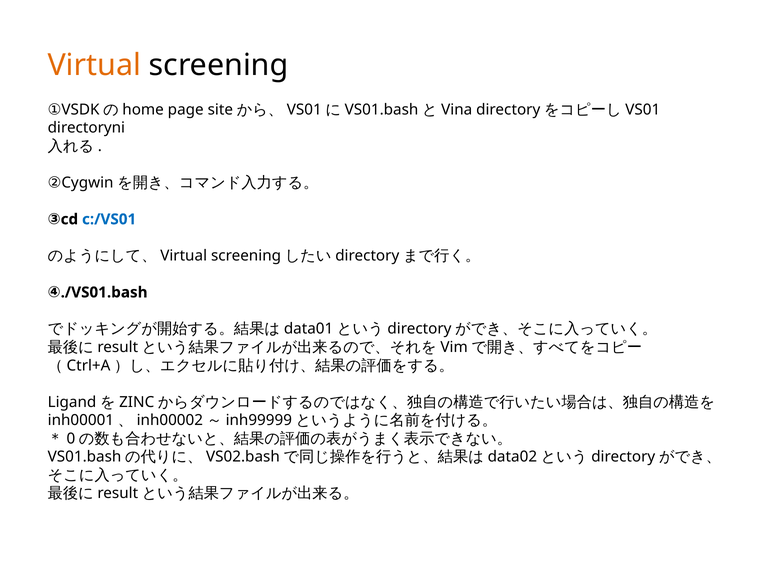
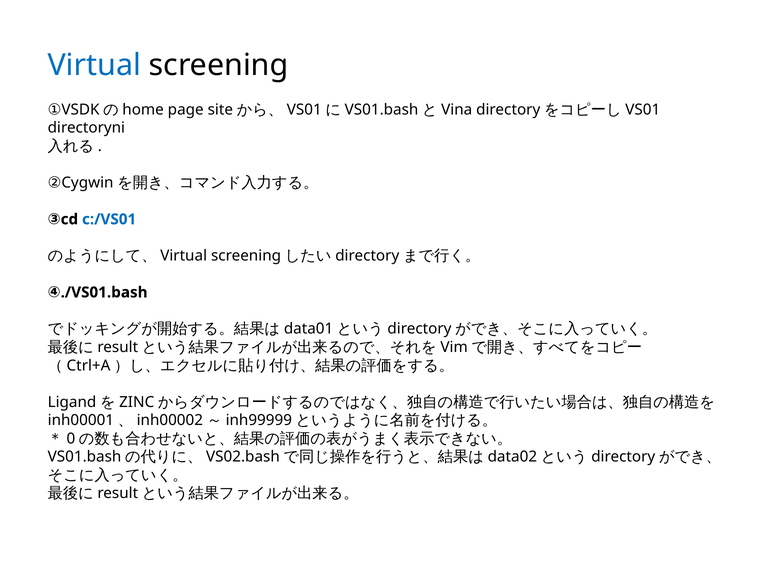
Virtual colour: orange -> blue (94, 65)
